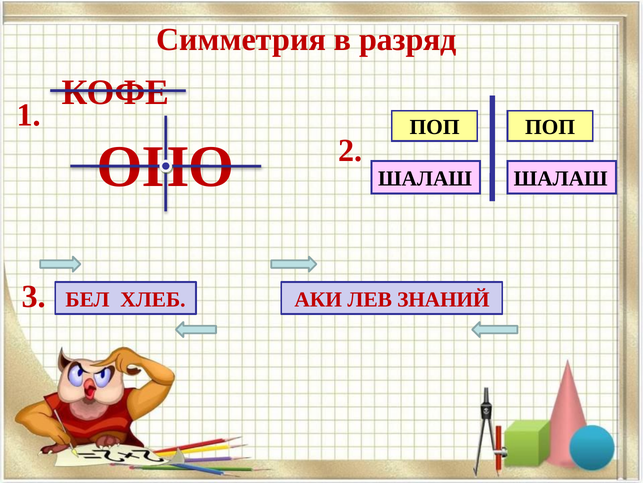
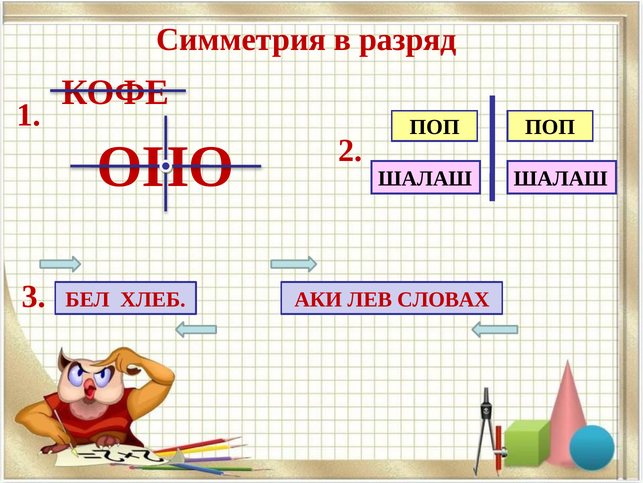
ЗНАНИЙ: ЗНАНИЙ -> СЛОВАХ (443, 299)
